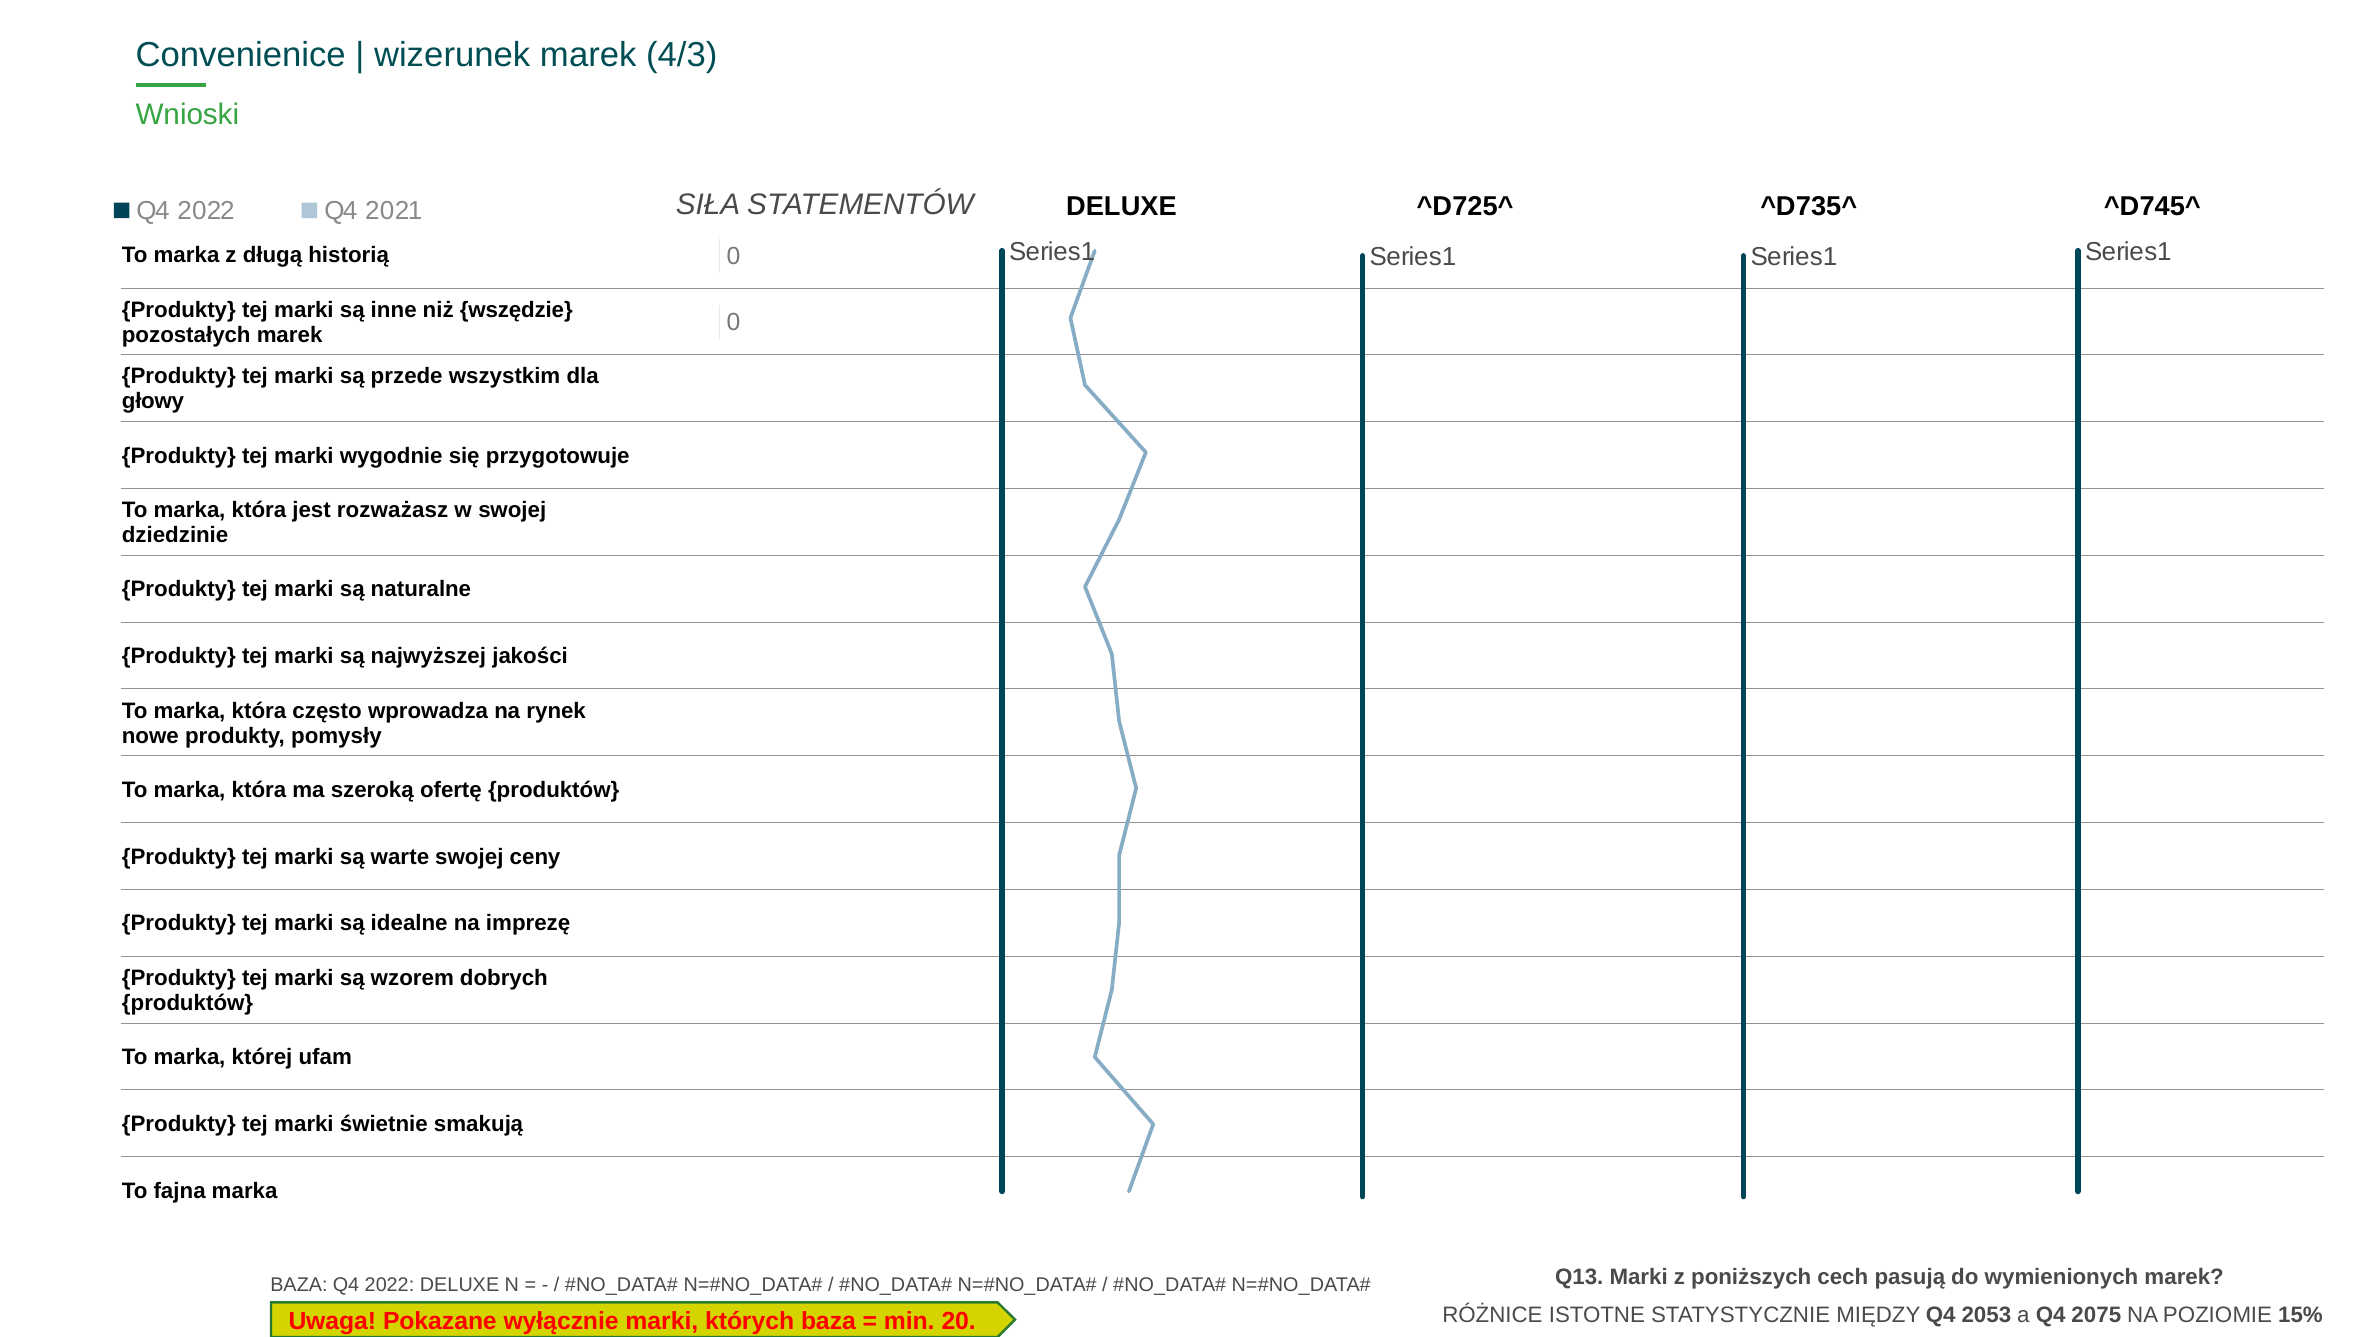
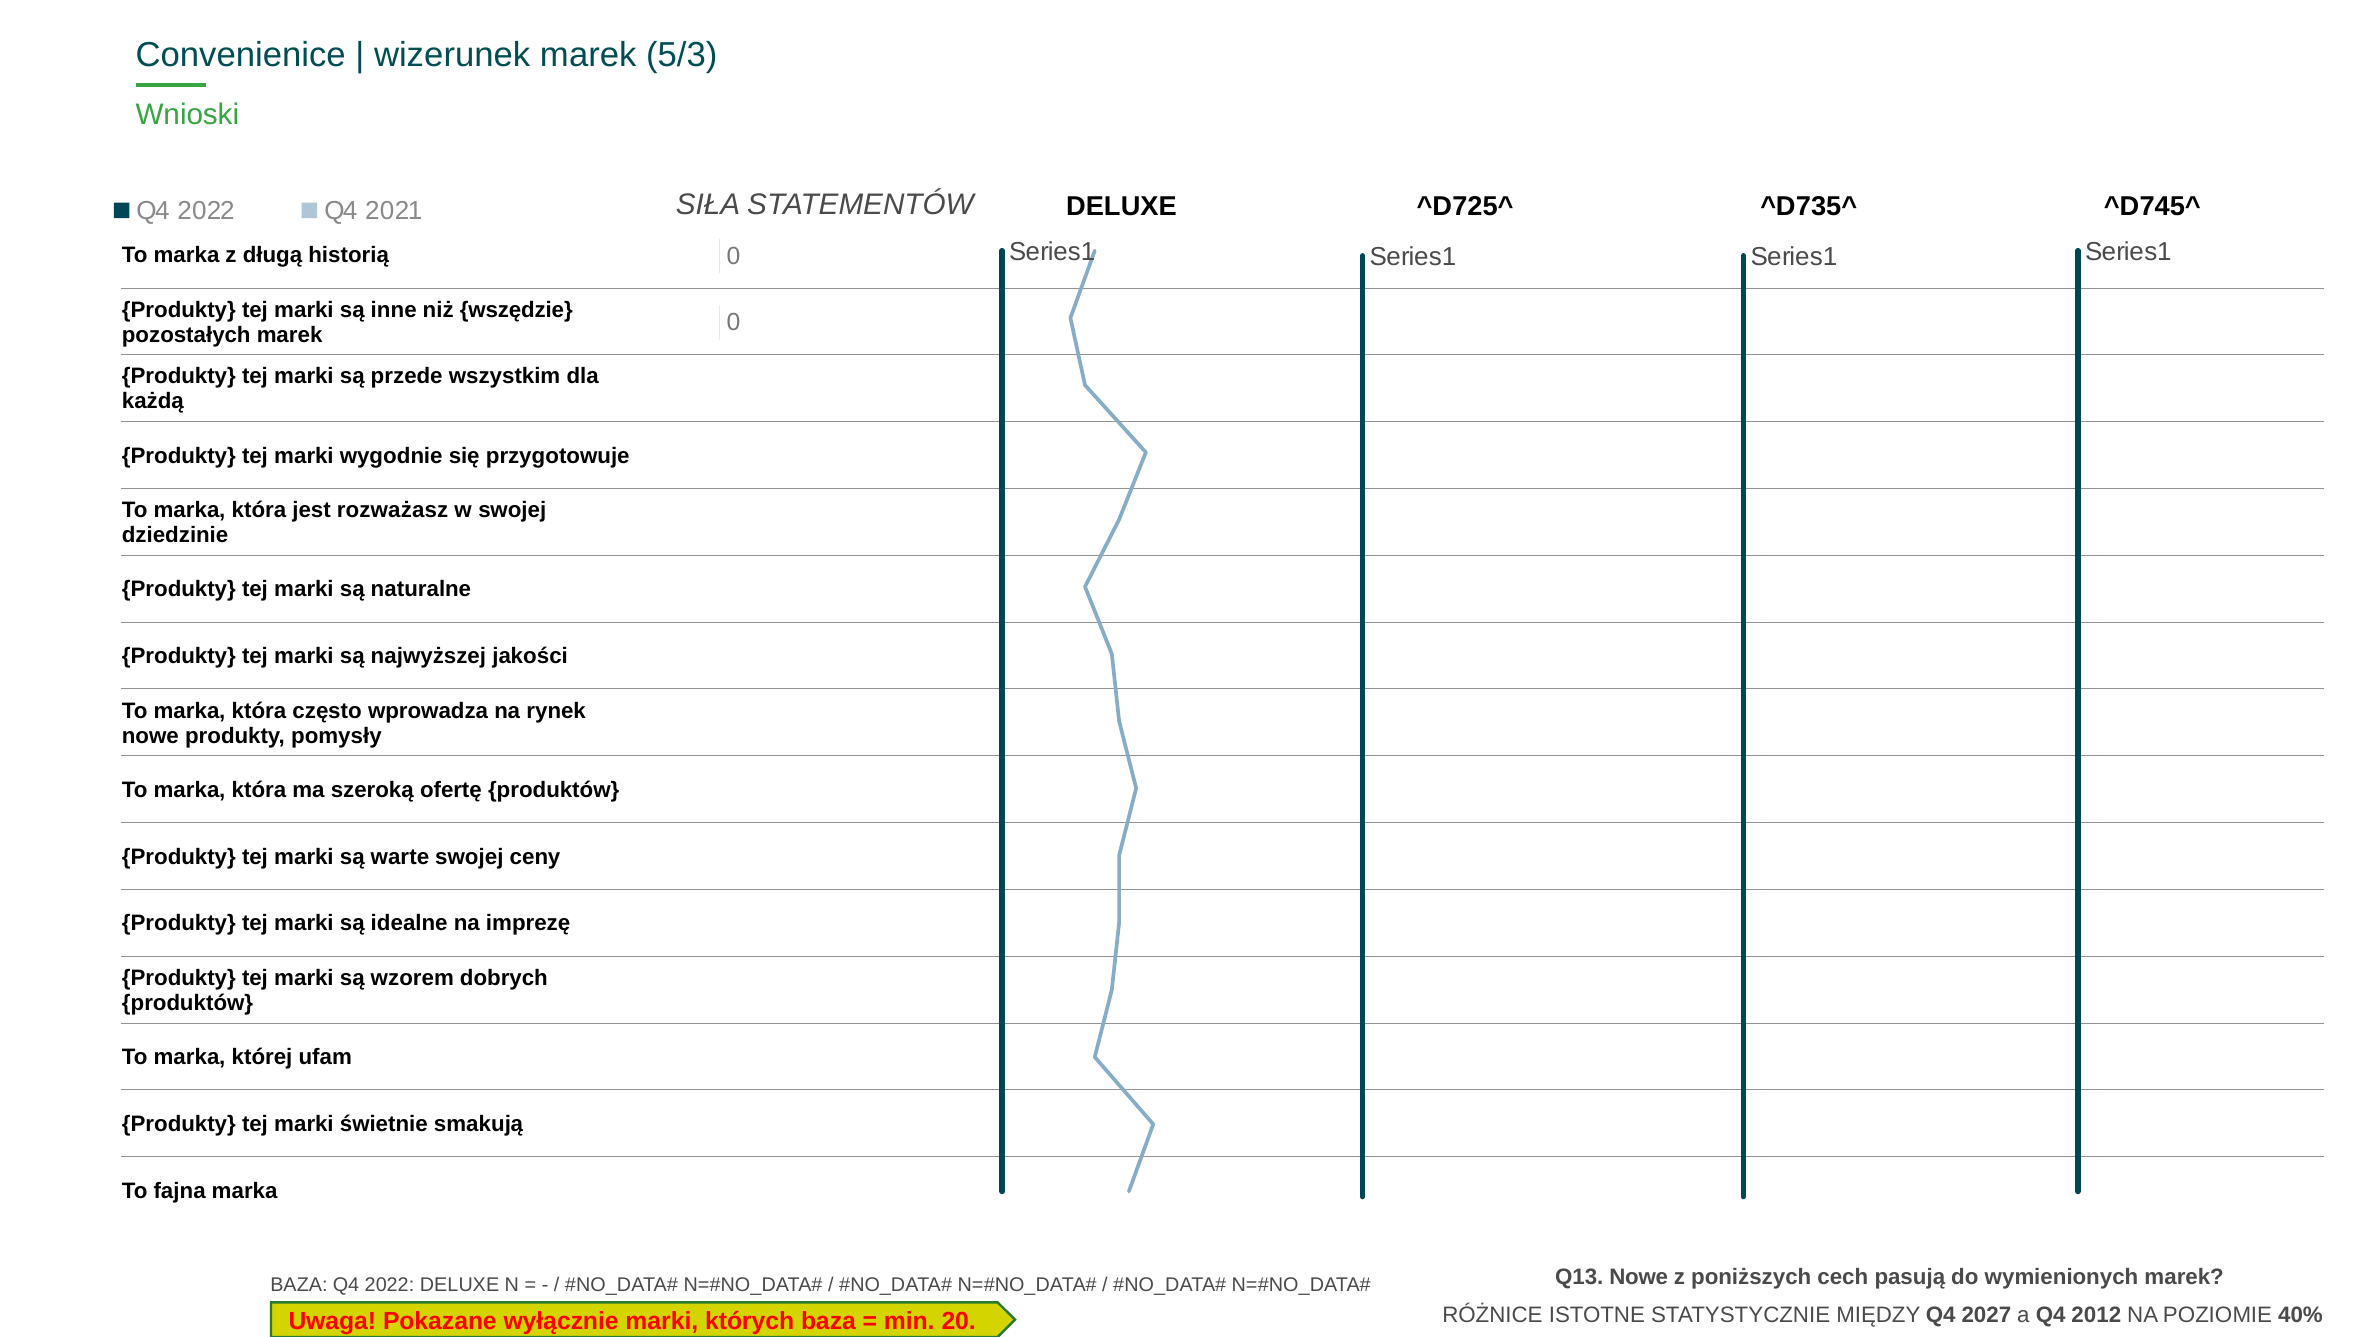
4/3: 4/3 -> 5/3 (682, 55)
głowy: głowy -> każdą (153, 402)
Q13 Marki: Marki -> Nowe (1639, 1278)
2053: 2053 -> 2027 (1986, 1315)
2075: 2075 -> 2012 (2096, 1315)
15%: 15% -> 40% (2300, 1315)
